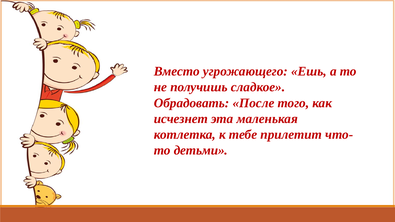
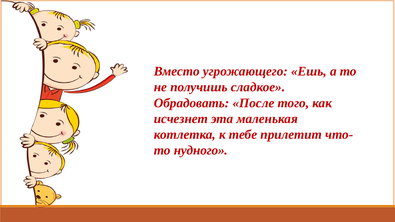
детьми: детьми -> нудного (201, 150)
